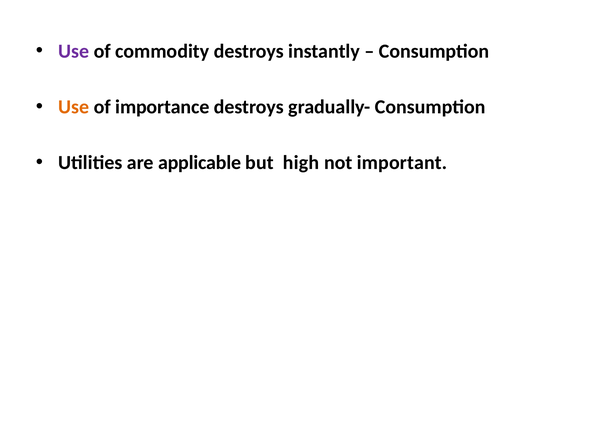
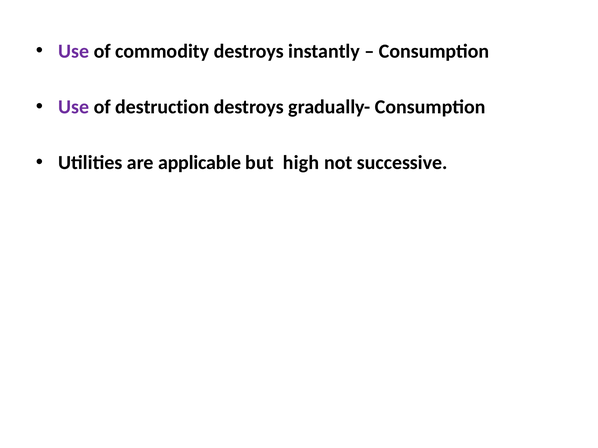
Use colour: orange -> purple (74, 107)
importance: importance -> destruction (162, 107)
important: important -> successive (402, 163)
